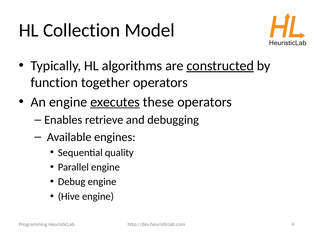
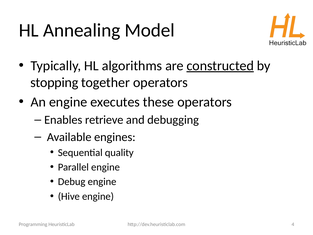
Collection: Collection -> Annealing (82, 30)
function: function -> stopping (54, 82)
executes underline: present -> none (115, 102)
